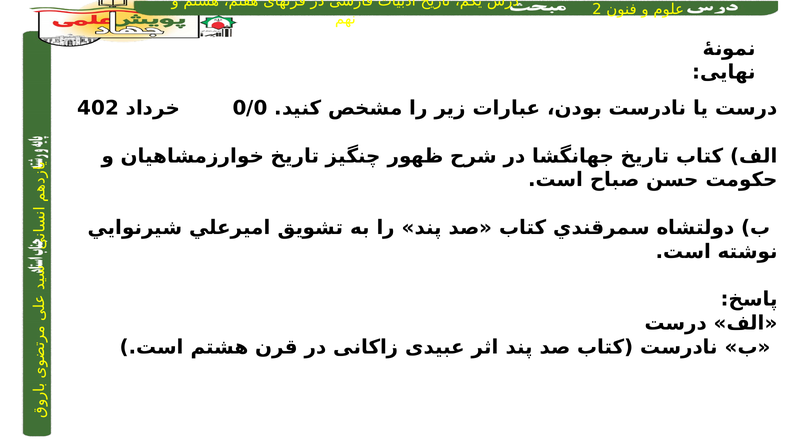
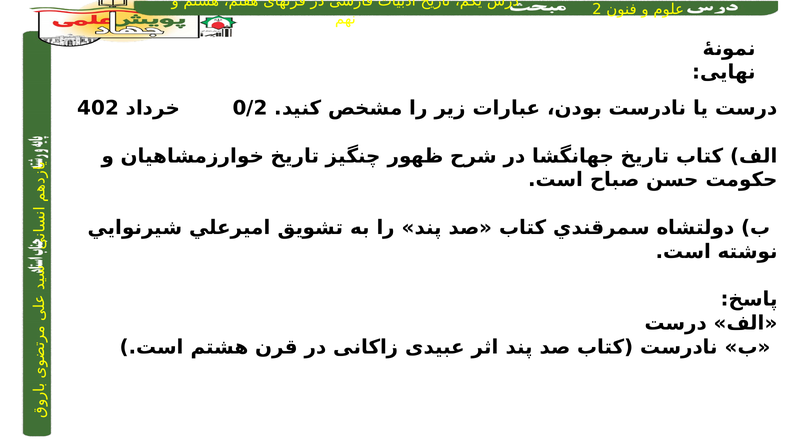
0/0: 0/0 -> 0/2 (250, 108)
